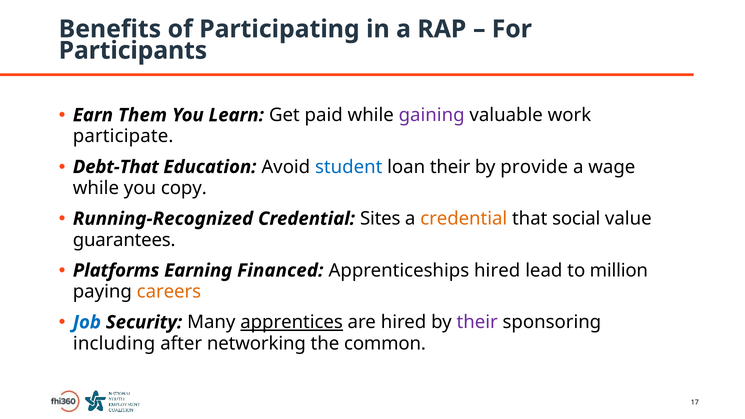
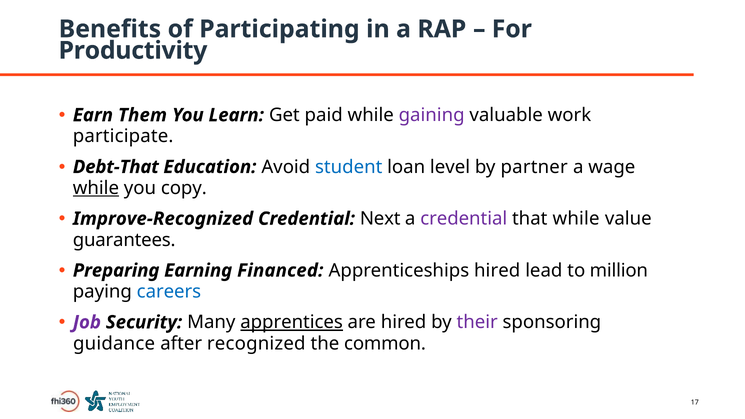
Participants: Participants -> Productivity (133, 51)
loan their: their -> level (450, 167)
provide: provide -> partner (534, 167)
while underline: none -> present (96, 188)
Running-Recognized: Running-Recognized -> Improve-Recognized (163, 219)
Sites: Sites -> Next (380, 219)
credential colour: orange -> purple (464, 219)
that social: social -> while (576, 219)
Platforms: Platforms -> Preparing (116, 271)
careers colour: orange -> blue (169, 292)
Job colour: blue -> purple (87, 322)
including: including -> guidance (114, 344)
networking: networking -> recognized (256, 344)
